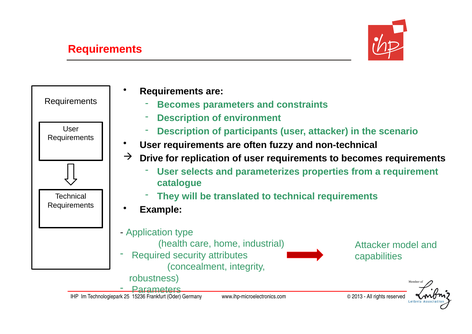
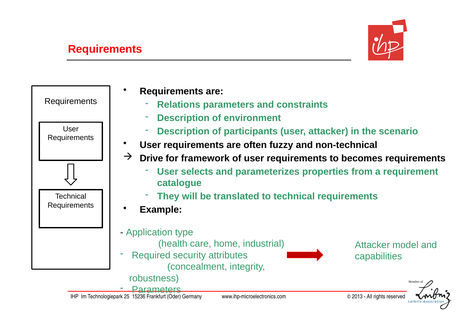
Becomes: Becomes -> Relations (179, 105)
replication: replication -> framework (205, 158)
